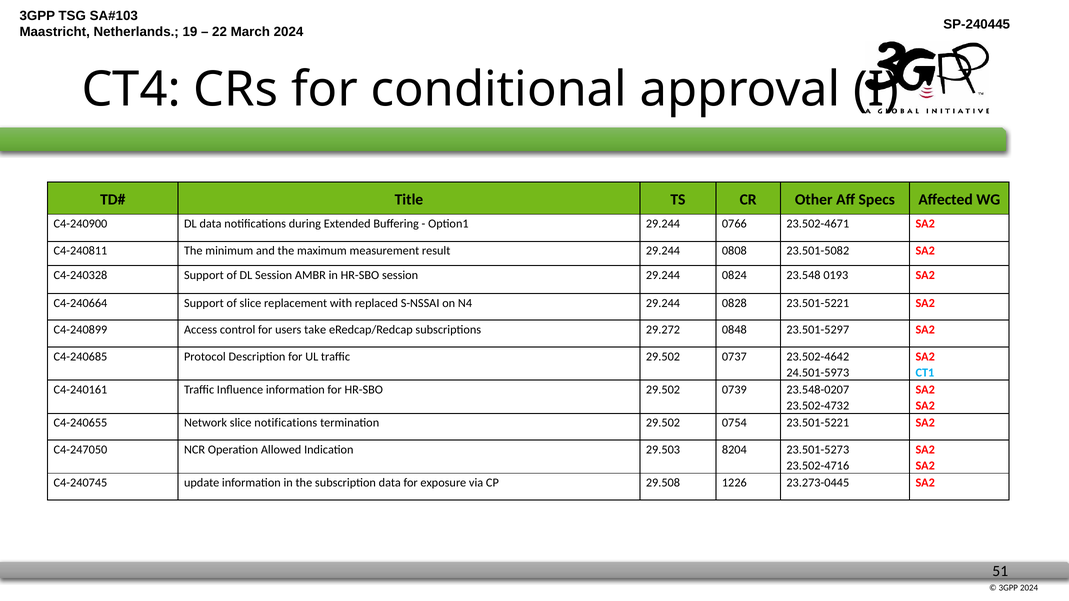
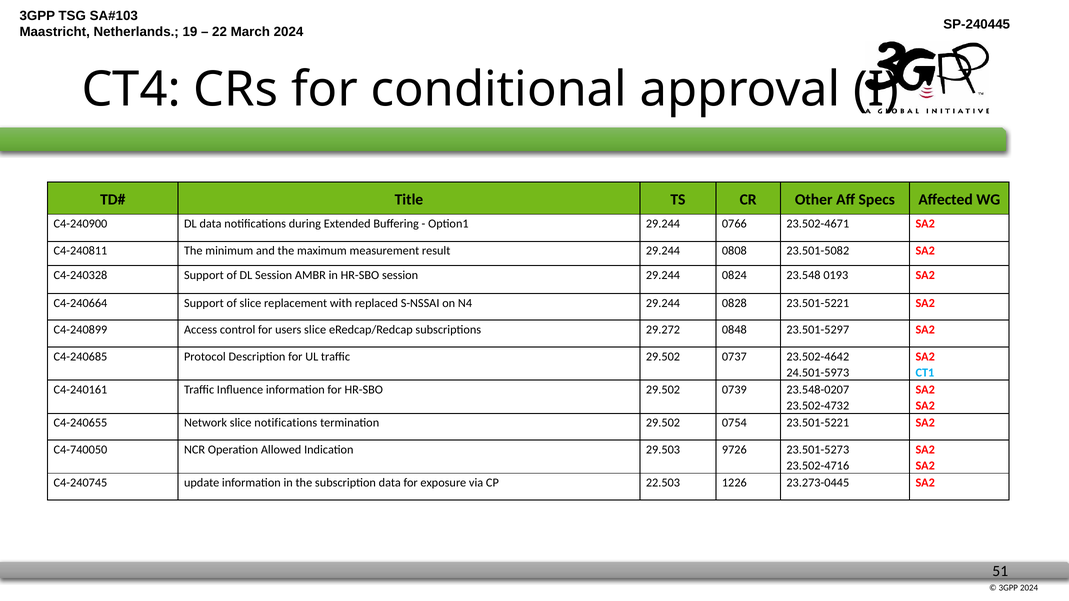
users take: take -> slice (315, 330)
C4-247050: C4-247050 -> C4-740050 (80, 450)
8204: 8204 -> 9726 (734, 450)
29.508: 29.508 -> 22.503 (663, 483)
